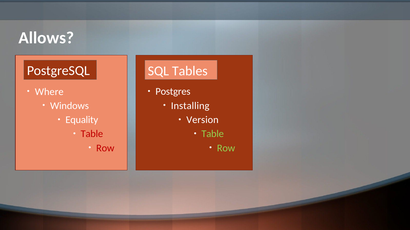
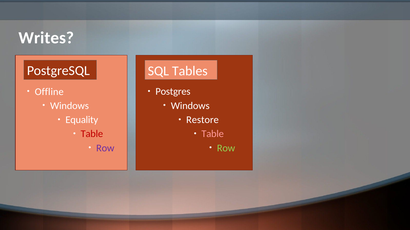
Allows: Allows -> Writes (46, 38)
Where: Where -> Offline (49, 92)
Installing: Installing -> Windows (190, 106)
Version: Version -> Restore (202, 120)
Table colour: light green -> pink (213, 134)
Row colour: red -> purple (105, 148)
